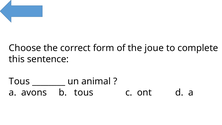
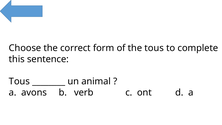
the joue: joue -> tous (154, 48)
b tous: tous -> verb (84, 92)
